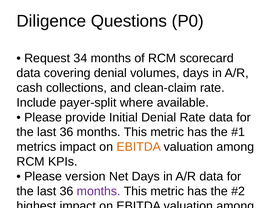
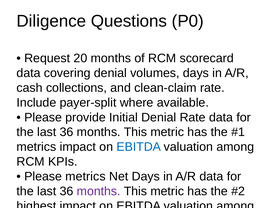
34: 34 -> 20 (80, 58)
EBITDA colour: orange -> blue (139, 147)
Please version: version -> metrics (85, 176)
